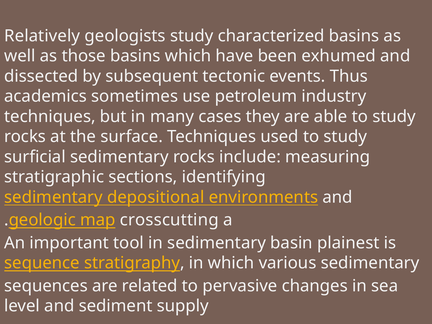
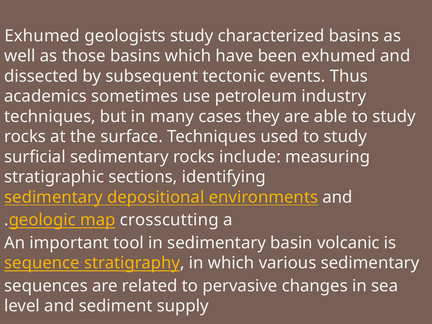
Relatively: Relatively -> Exhumed (42, 36)
plainest: plainest -> volcanic (348, 243)
